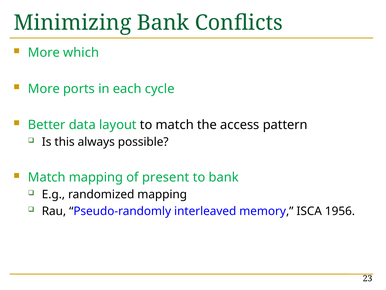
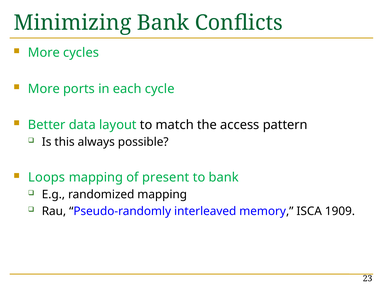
which: which -> cycles (81, 53)
Match: Match -> Loops (47, 177)
1956: 1956 -> 1909 (340, 211)
